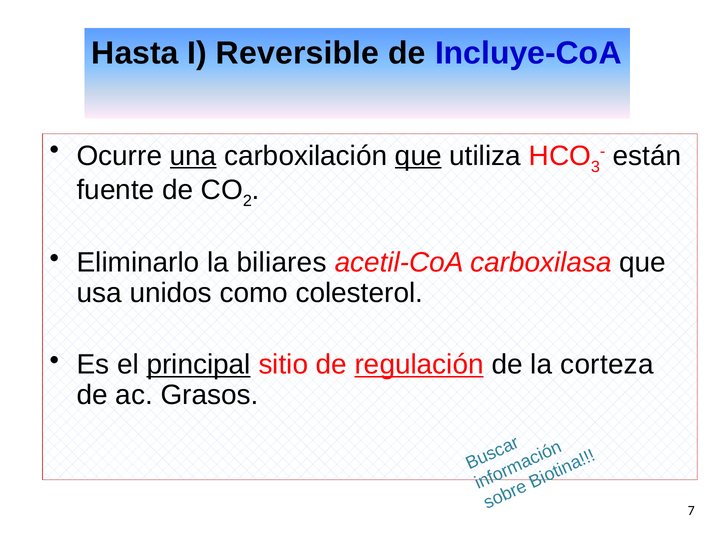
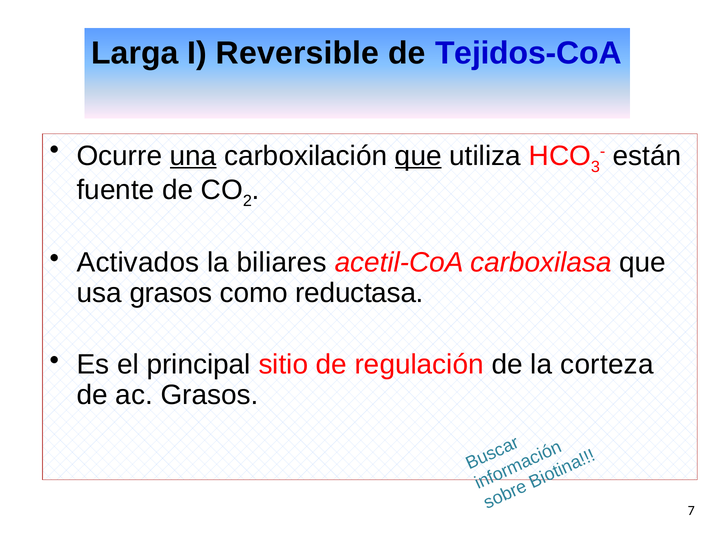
Hasta: Hasta -> Larga (135, 53)
Incluye-CoA: Incluye-CoA -> Tejidos-CoA (528, 53)
Eliminarlo: Eliminarlo -> Activados (138, 263)
usa unidos: unidos -> grasos (171, 293)
colesterol: colesterol -> reductasa (359, 293)
principal underline: present -> none (199, 365)
regulación underline: present -> none (419, 365)
